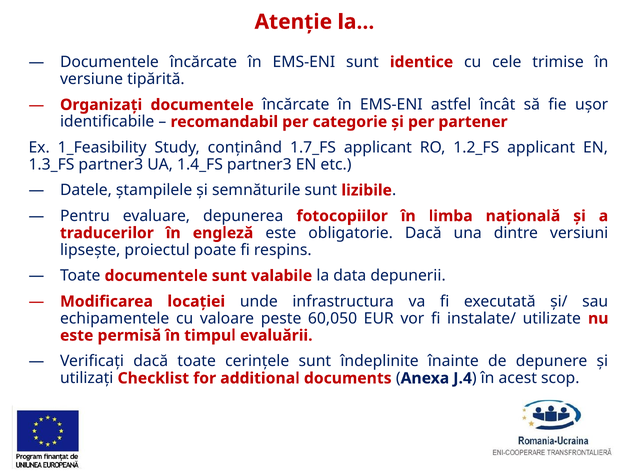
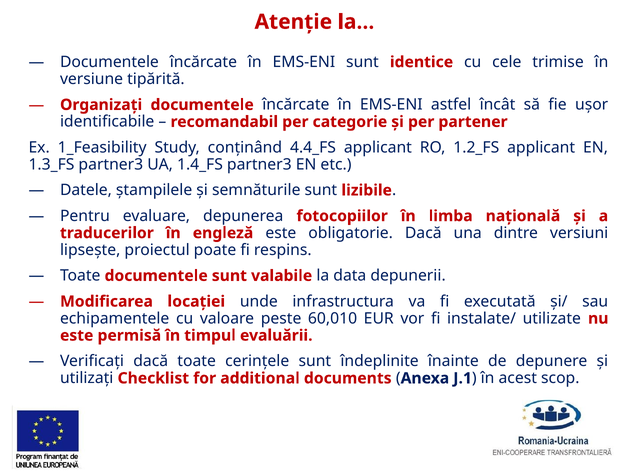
1.7_FS: 1.7_FS -> 4.4_FS (313, 147)
60,050: 60,050 -> 60,010 (333, 318)
J.4: J.4 -> J.1 (463, 378)
